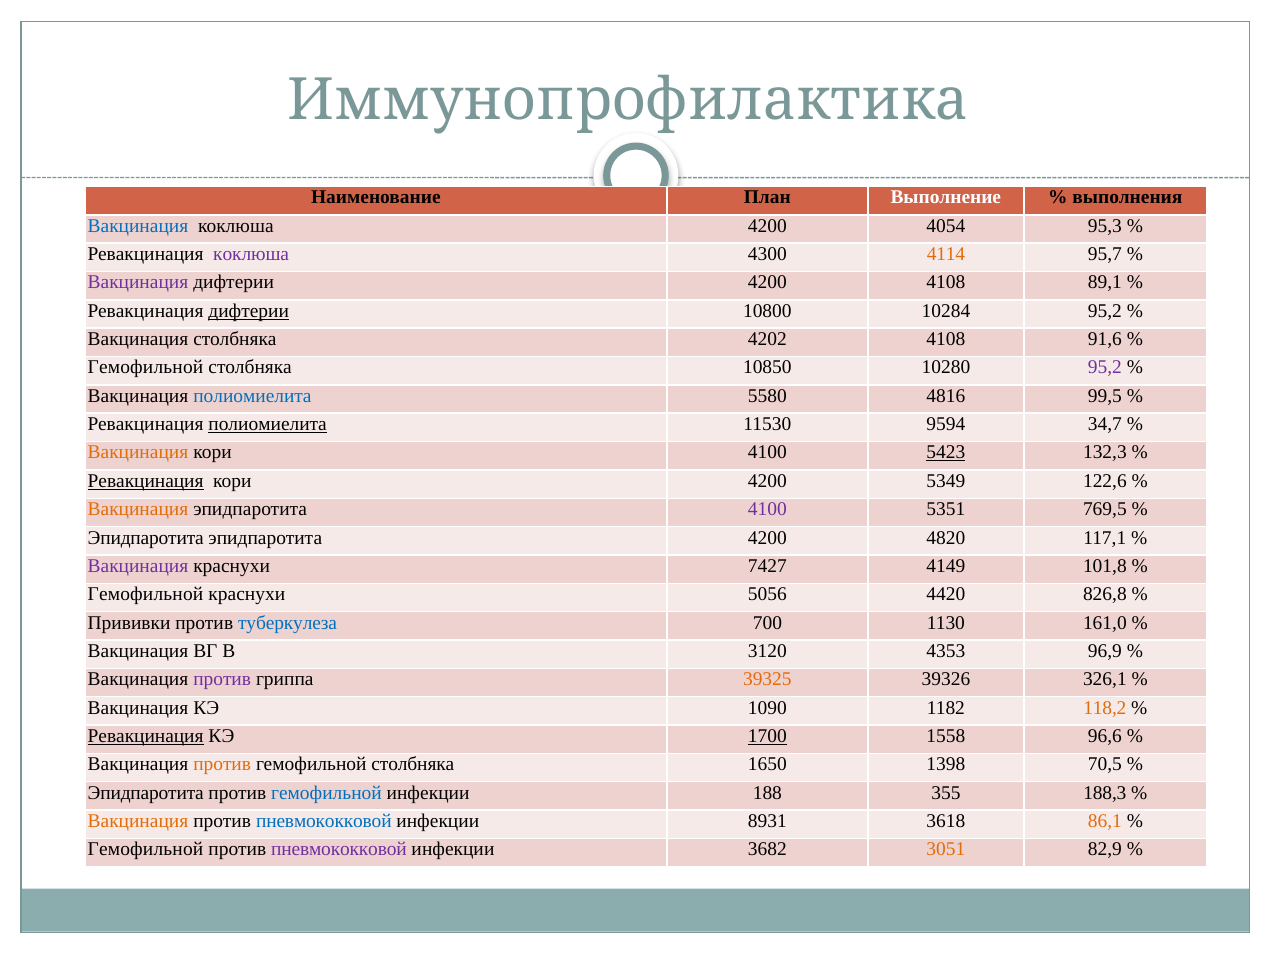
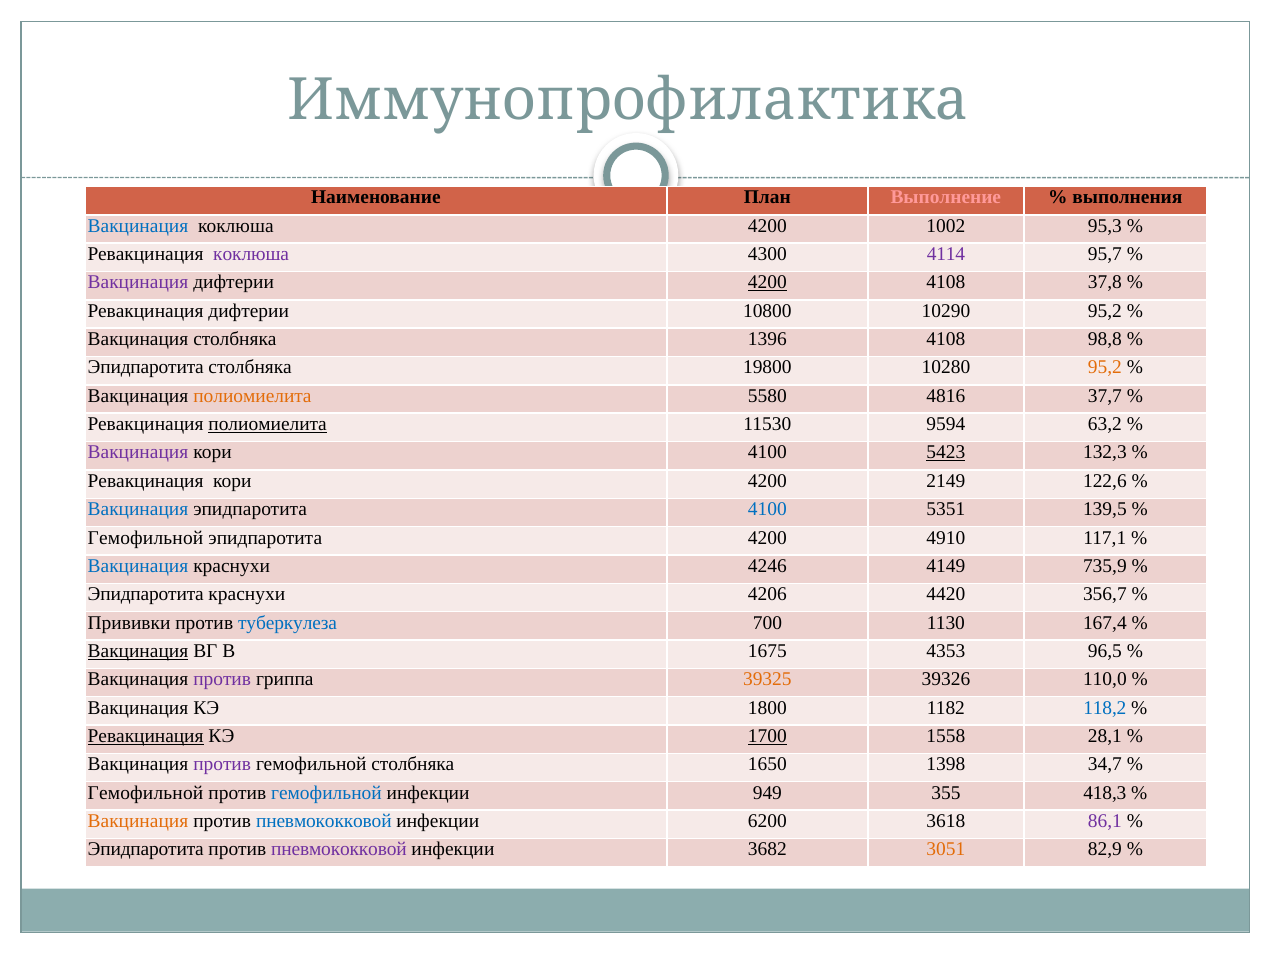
Выполнение colour: white -> pink (946, 197)
4054: 4054 -> 1002 (946, 226)
4114 colour: orange -> purple (946, 254)
4200 underline: none -> present (767, 282)
89,1: 89,1 -> 37,8 (1105, 282)
дифтерии underline: present -> none (249, 311)
10284: 10284 -> 10290 (946, 311)
4202: 4202 -> 1396 (767, 339)
91,6: 91,6 -> 98,8 (1105, 339)
Гемофильной: Гемофильной -> Эпидпаротита (146, 368)
10850: 10850 -> 19800 (767, 368)
95,2 colour: purple -> orange (1105, 368)
полиомиелита colour: blue -> orange (252, 396)
99,5: 99,5 -> 37,7 (1105, 396)
34,7: 34,7 -> 63,2 (1105, 424)
Вакцинация colour: orange -> purple (138, 453)
Ревакцинация underline: present -> none (146, 481)
5349: 5349 -> 2149 (946, 481)
Вакцинация colour: orange -> blue (138, 509)
4100 colour: purple -> blue (767, 509)
769,5: 769,5 -> 139,5 (1105, 509)
Эпидпаротита: Эпидпаротита -> Гемофильной (146, 538)
4820: 4820 -> 4910 (946, 538)
Вакцинация colour: purple -> blue (138, 566)
7427: 7427 -> 4246 (767, 566)
101,8: 101,8 -> 735,9 (1105, 566)
Гемофильной: Гемофильной -> Эпидпаротита (146, 594)
5056: 5056 -> 4206 (767, 594)
826,8: 826,8 -> 356,7 (1105, 594)
161,0: 161,0 -> 167,4 (1105, 623)
Вакцинация underline: none -> present (138, 651)
3120: 3120 -> 1675 (767, 651)
96,9: 96,9 -> 96,5 (1105, 651)
326,1: 326,1 -> 110,0 (1105, 679)
1090: 1090 -> 1800 (767, 708)
118,2 colour: orange -> blue (1105, 708)
96,6: 96,6 -> 28,1 (1105, 736)
против colour: orange -> purple (222, 764)
70,5: 70,5 -> 34,7 (1105, 764)
Эпидпаротита: Эпидпаротита -> Гемофильной (146, 793)
188: 188 -> 949 (767, 793)
188,3: 188,3 -> 418,3 (1105, 793)
8931: 8931 -> 6200 (767, 821)
86,1 colour: orange -> purple (1105, 821)
Гемофильной: Гемофильной -> Эпидпаротита (146, 849)
